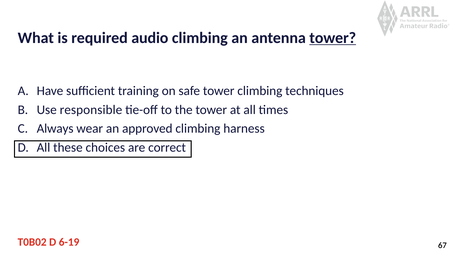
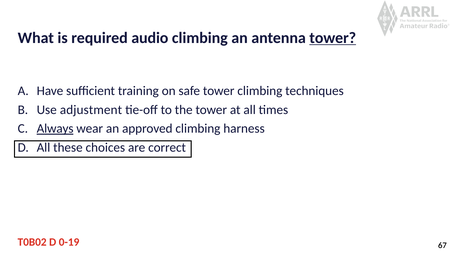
responsible: responsible -> adjustment (91, 110)
Always underline: none -> present (55, 129)
6-19: 6-19 -> 0-19 (69, 242)
